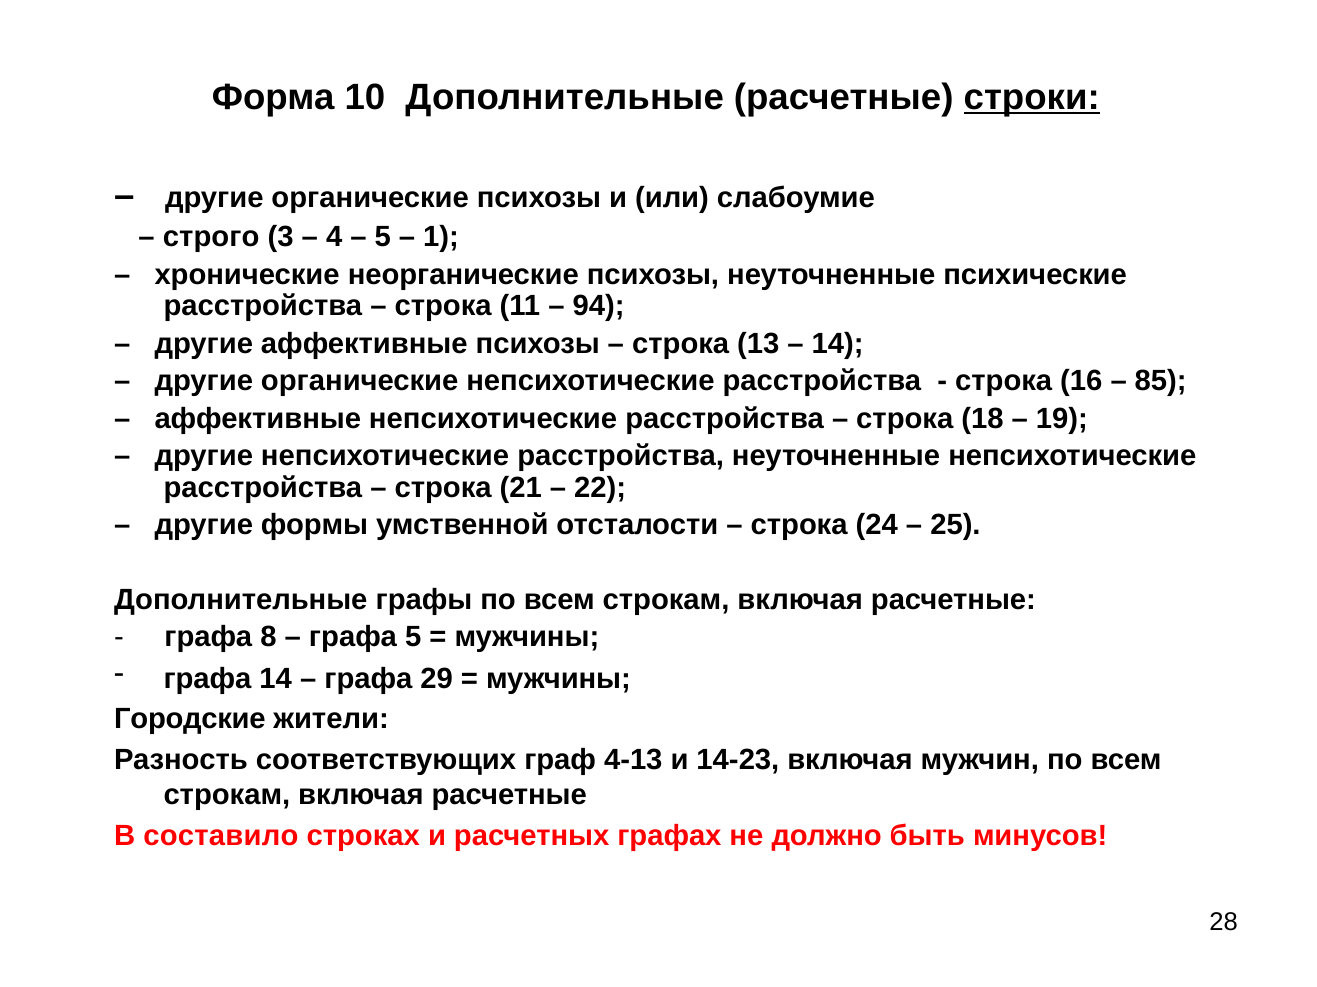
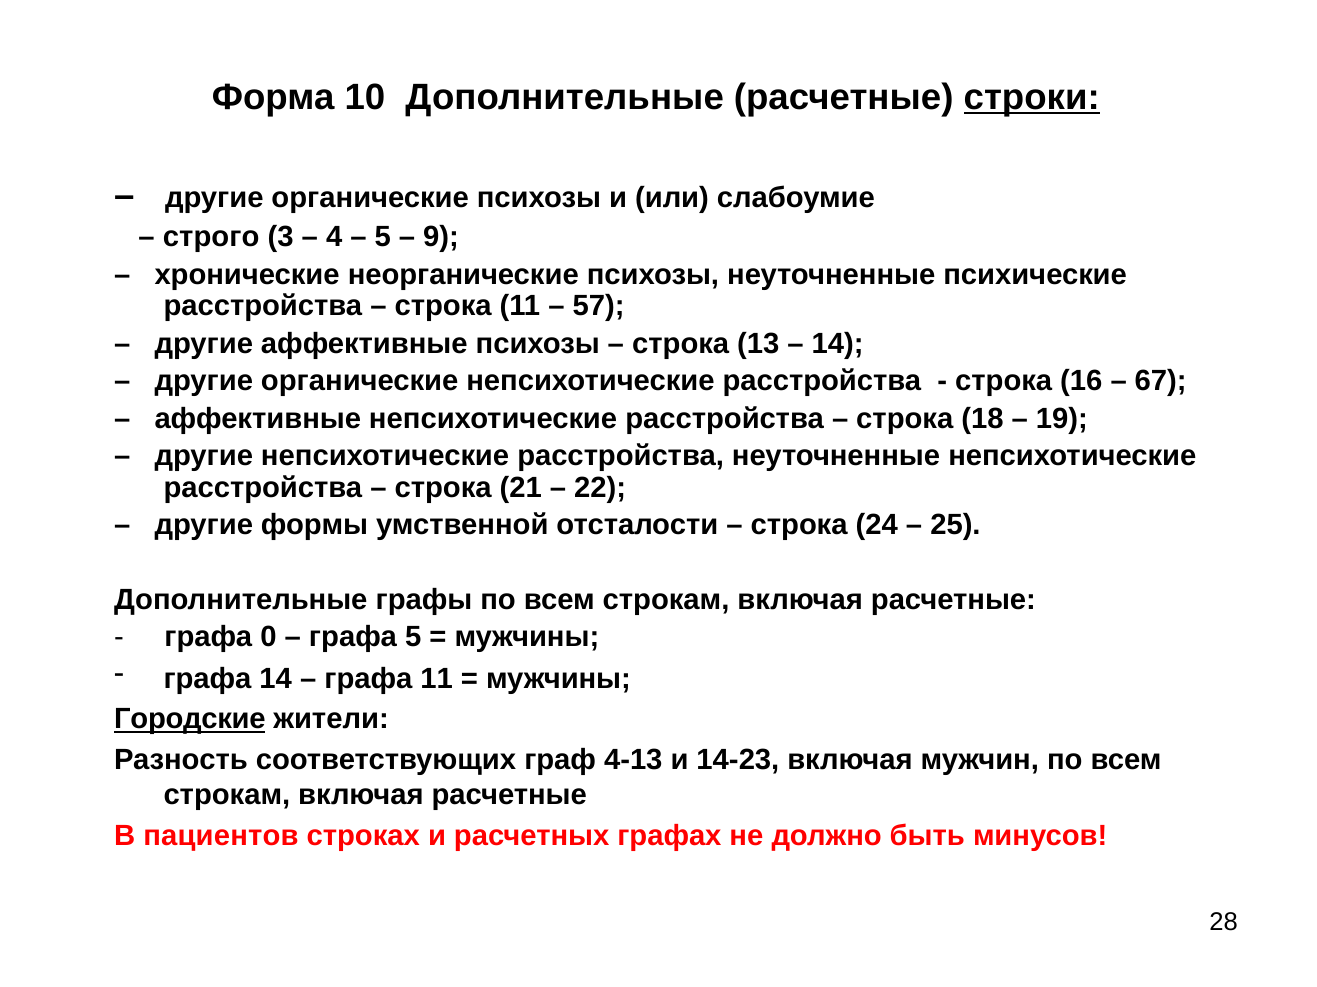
1: 1 -> 9 (441, 237)
94: 94 -> 57 (599, 306)
85: 85 -> 67 (1161, 381)
8: 8 -> 0 (268, 637)
графа 29: 29 -> 11 (437, 679)
Городские underline: none -> present (190, 720)
составило: составило -> пациентов (221, 837)
